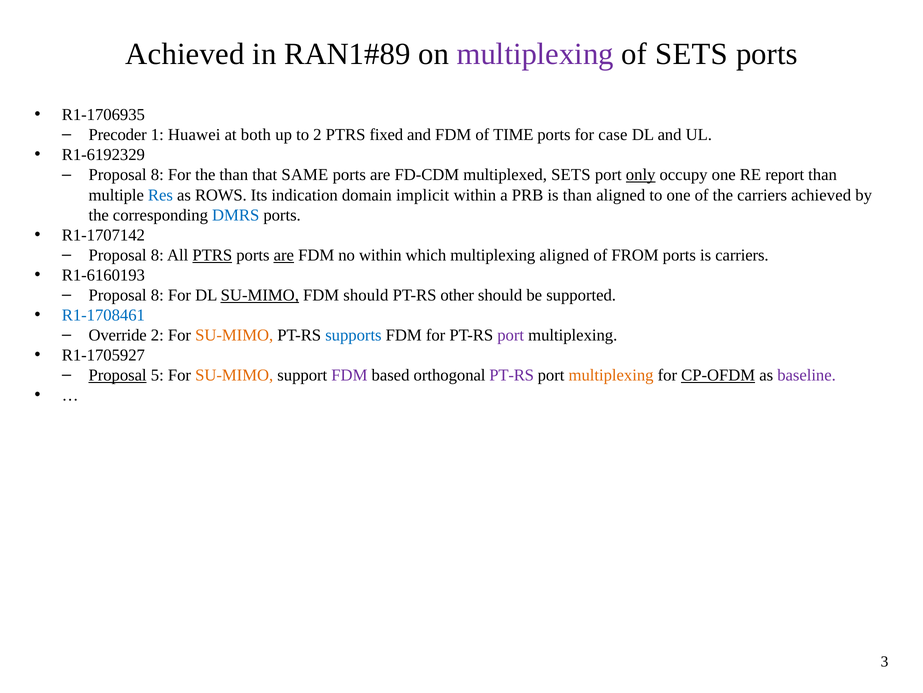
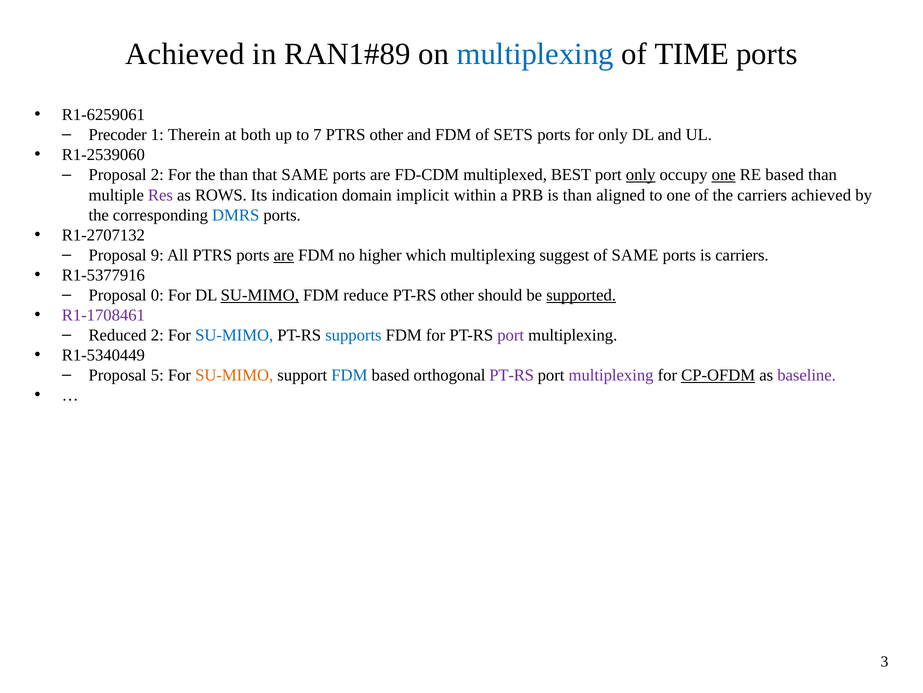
multiplexing colour: purple -> blue (535, 54)
of SETS: SETS -> TIME (692, 54)
R1-1706935: R1-1706935 -> R1-6259061 (103, 115)
Huawei: Huawei -> Therein (194, 135)
to 2: 2 -> 7 (317, 135)
PTRS fixed: fixed -> other (386, 135)
TIME: TIME -> SETS (513, 135)
for case: case -> only (613, 135)
R1-6192329: R1-6192329 -> R1-2539060 (103, 155)
8: 8 -> 2 (157, 175)
multiplexed SETS: SETS -> BEST (571, 175)
one underline: none -> present (724, 175)
RE report: report -> based (785, 175)
Res colour: blue -> purple (160, 195)
R1-1707142: R1-1707142 -> R1-2707132 (103, 235)
8: 8 -> 9 (157, 255)
PTRS underline: present -> none (212, 255)
no within: within -> higher (380, 255)
multiplexing aligned: aligned -> suggest (564, 255)
of FROM: FROM -> SAME (635, 255)
R1-6160193: R1-6160193 -> R1-5377916 (103, 275)
8: 8 -> 0 (157, 295)
FDM should: should -> reduce (366, 295)
supported underline: none -> present (581, 295)
R1-1708461 colour: blue -> purple (103, 315)
Override: Override -> Reduced (118, 335)
SU-MIMO colour: orange -> blue (234, 335)
R1-1705927: R1-1705927 -> R1-5340449 (103, 355)
Proposal underline: present -> none (118, 375)
FDM colour: purple -> blue (349, 375)
multiplexing colour: orange -> purple (611, 375)
